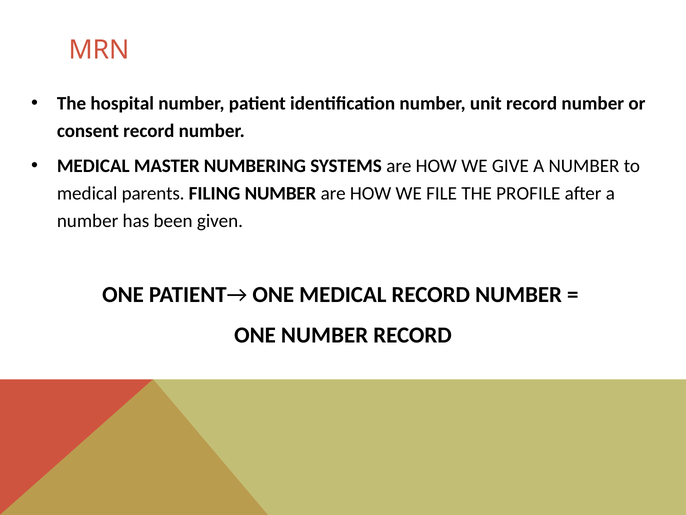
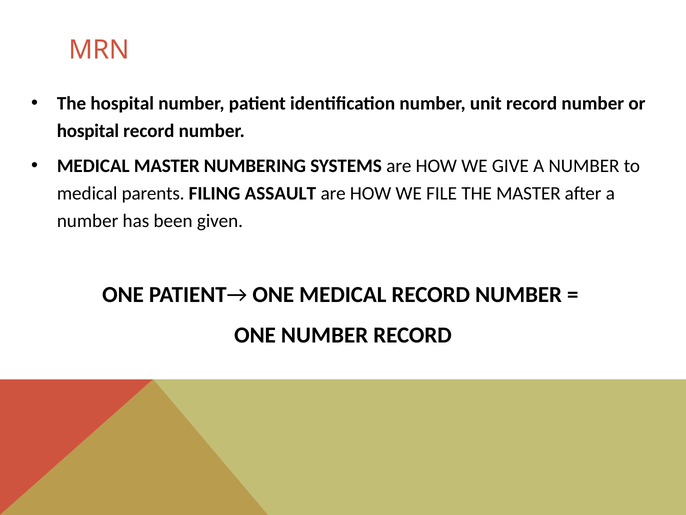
consent: consent -> hospital (88, 131)
FILING NUMBER: NUMBER -> ASSAULT (280, 193)
THE PROFILE: PROFILE -> MASTER (528, 193)
